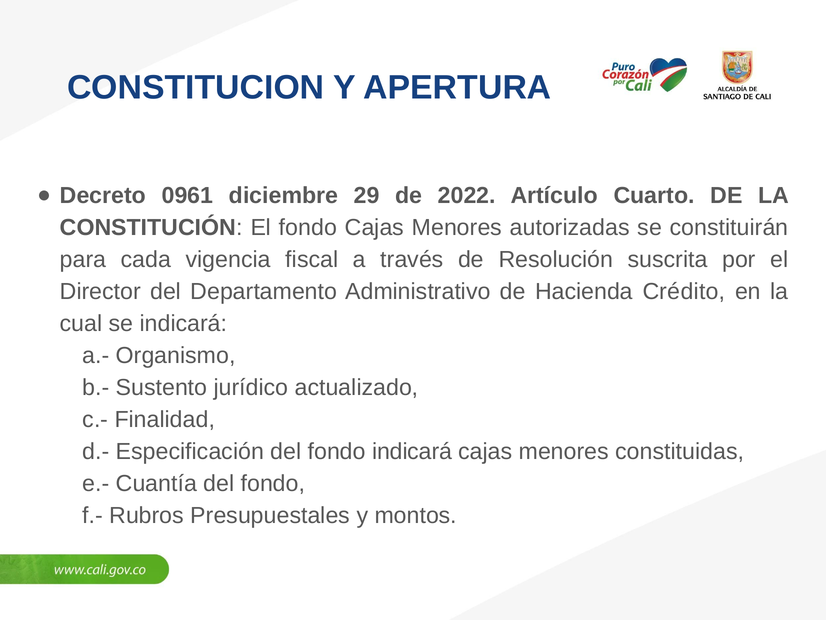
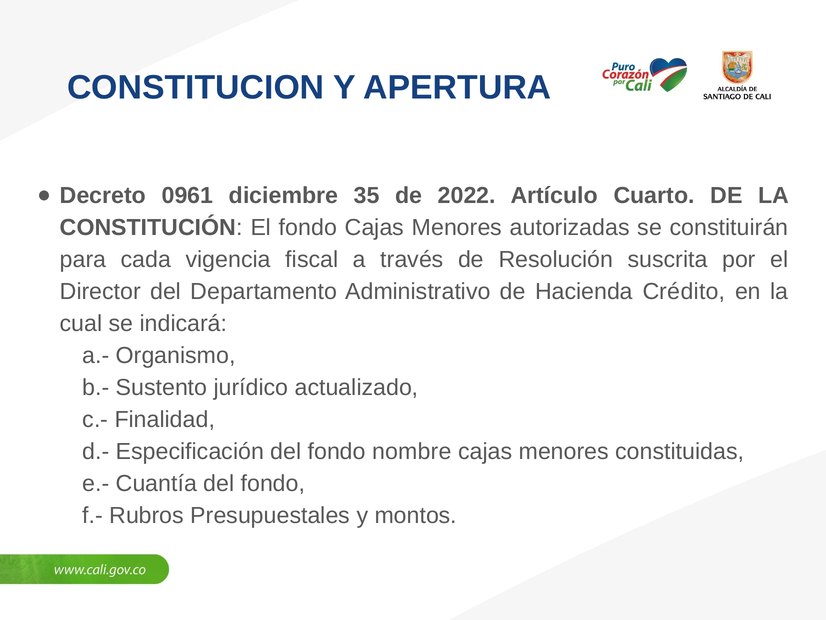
29: 29 -> 35 (367, 196)
fondo indicará: indicará -> nombre (412, 451)
